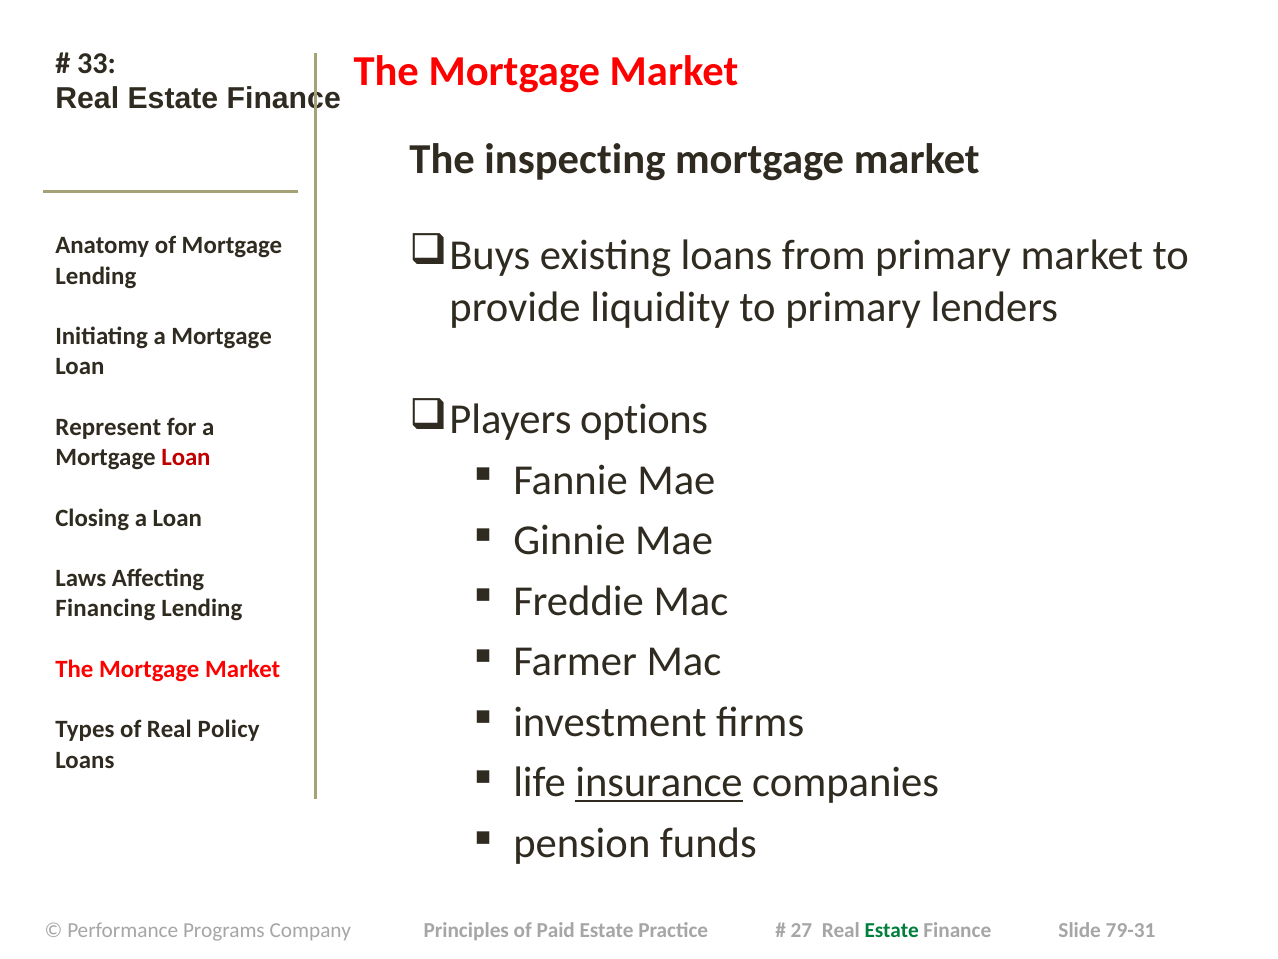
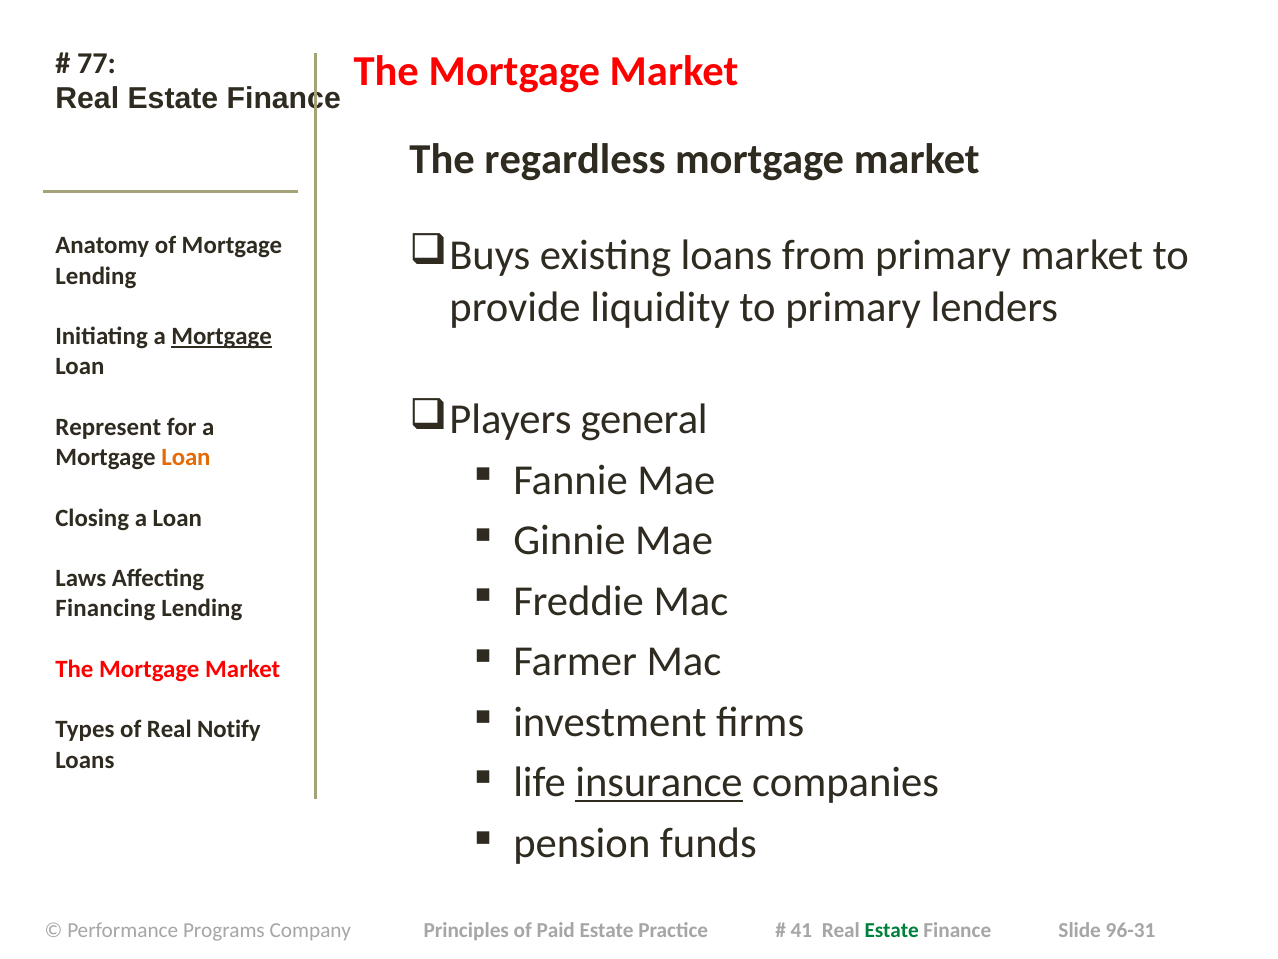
33: 33 -> 77 (97, 63)
inspecting: inspecting -> regardless (575, 159)
Mortgage underline: none -> present (222, 336)
options: options -> general (644, 420)
Loan colour: red -> orange (186, 457)
Policy: Policy -> Notify (229, 729)
27: 27 -> 41 (801, 930)
79-31: 79-31 -> 96-31 (1131, 930)
